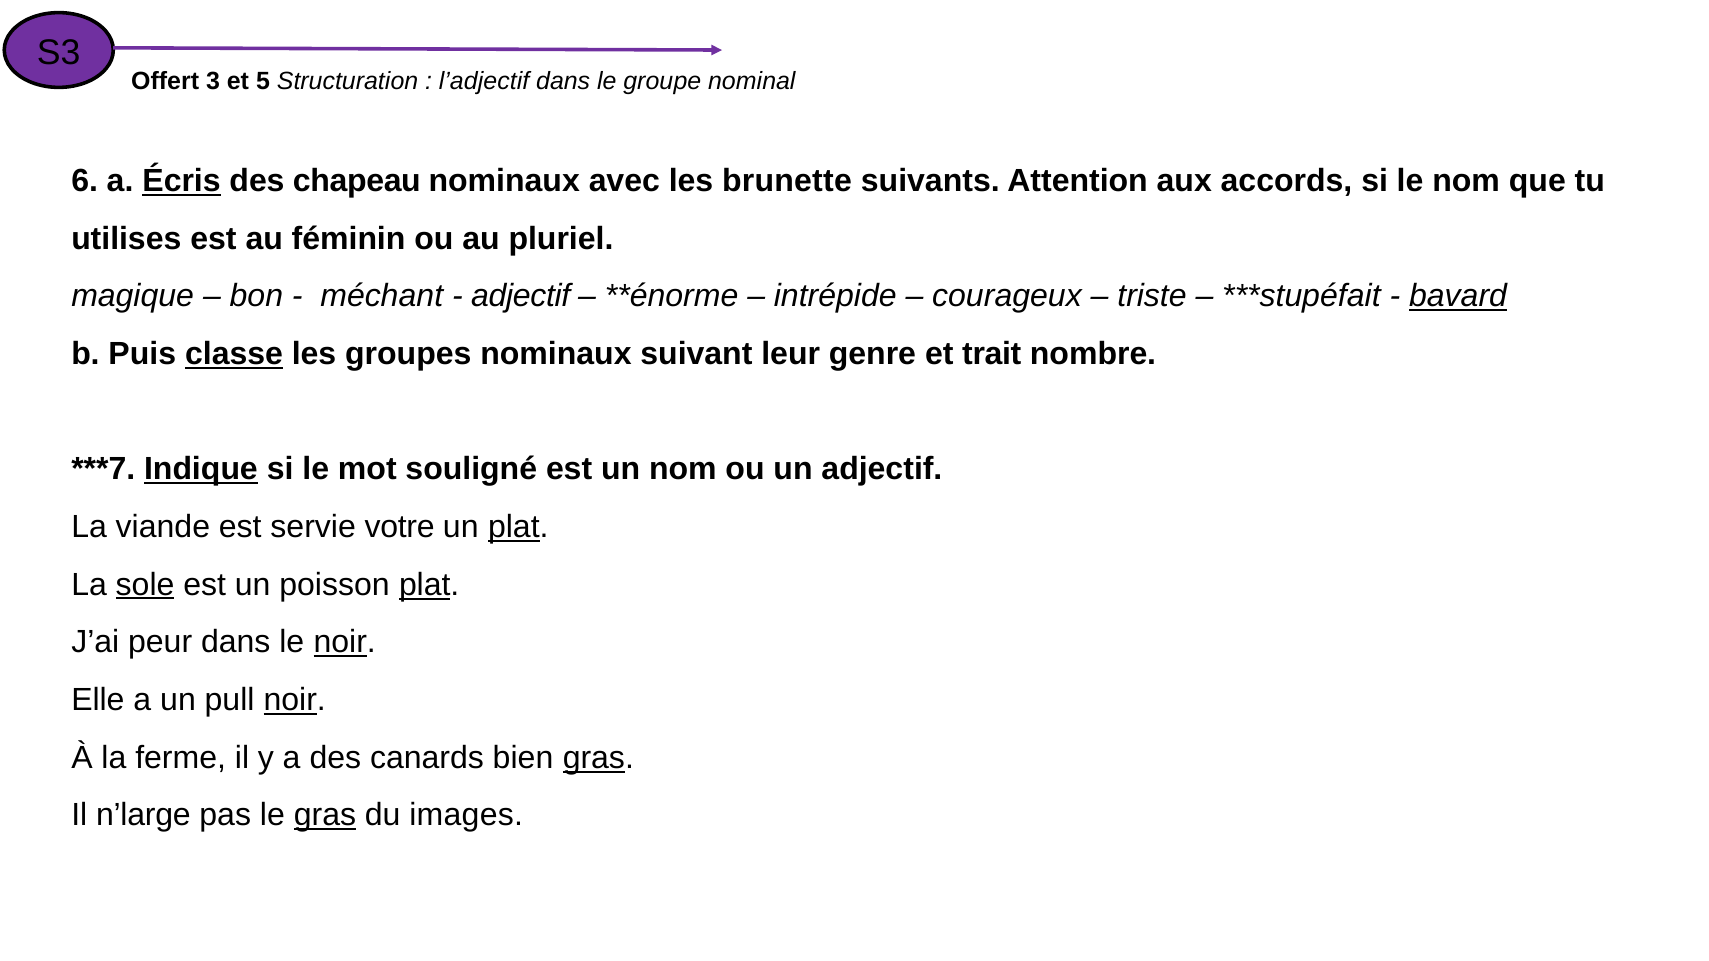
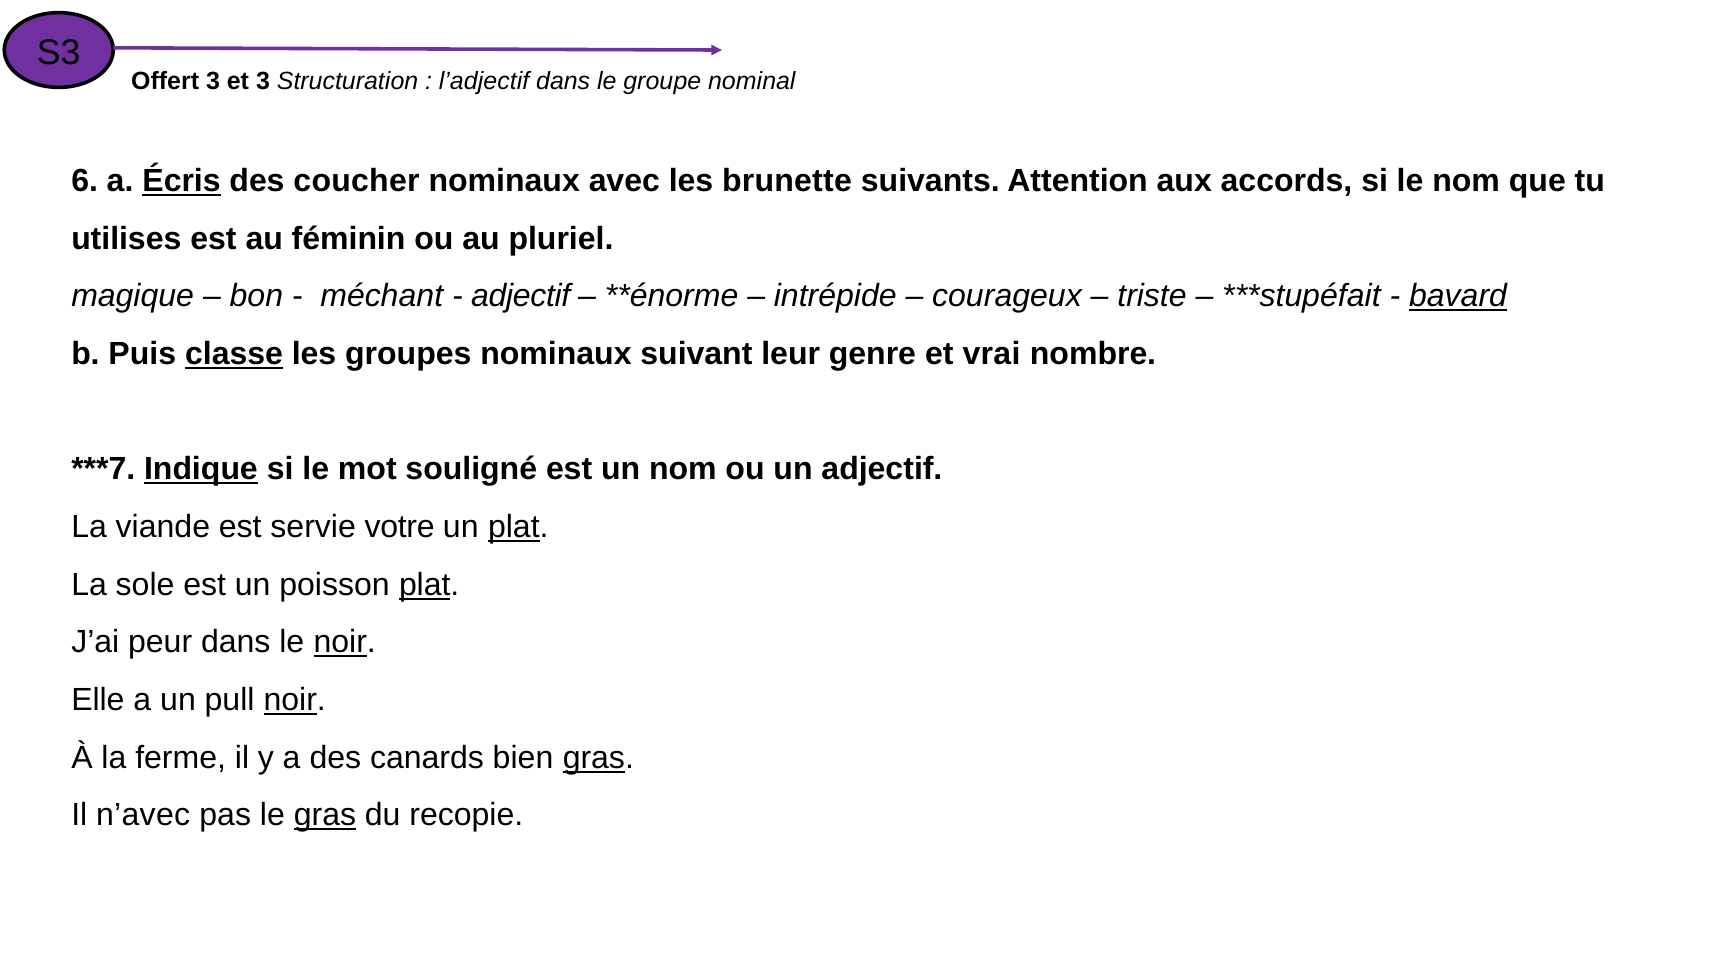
et 5: 5 -> 3 (263, 81)
chapeau: chapeau -> coucher (357, 181)
trait: trait -> vrai (991, 354)
sole underline: present -> none (145, 585)
n’large: n’large -> n’avec (143, 815)
images: images -> recopie (466, 815)
